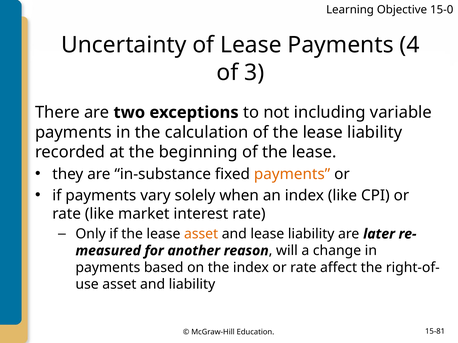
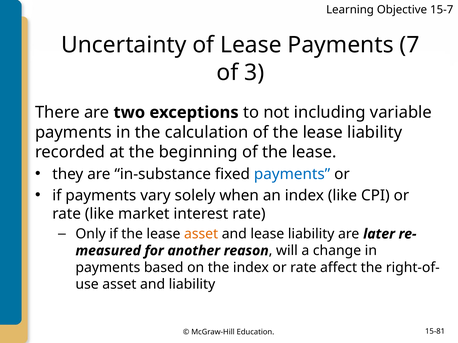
15-0: 15-0 -> 15-7 (442, 10)
4: 4 -> 7 (410, 45)
payments colour: orange -> blue (292, 174)
